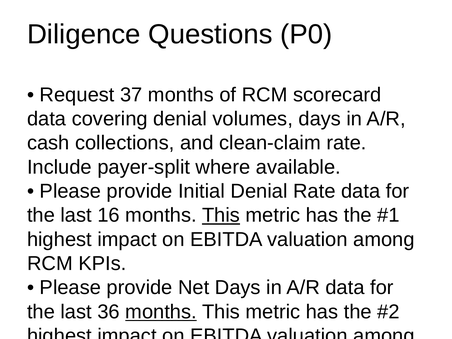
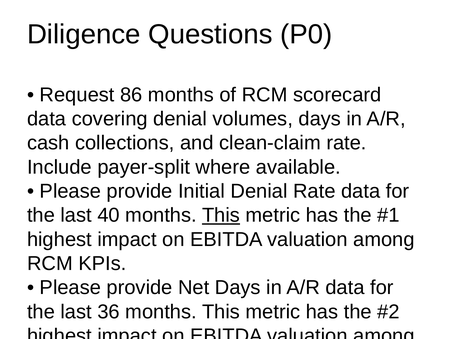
37: 37 -> 86 (131, 95)
16: 16 -> 40 (109, 215)
months underline: present -> none (161, 312)
